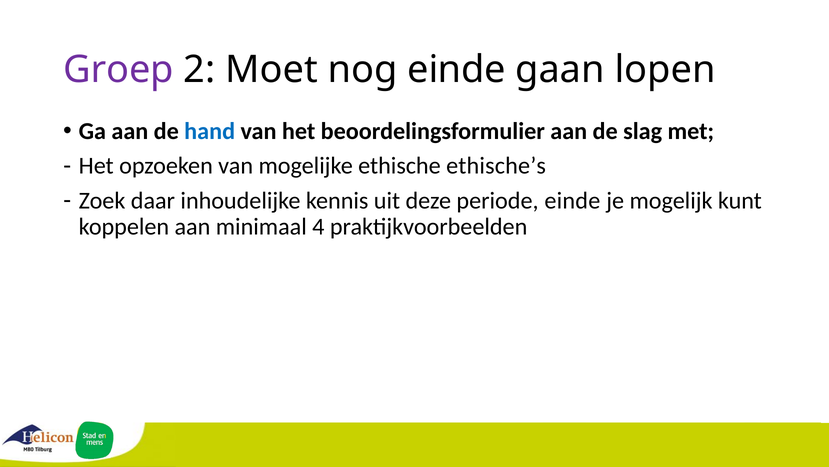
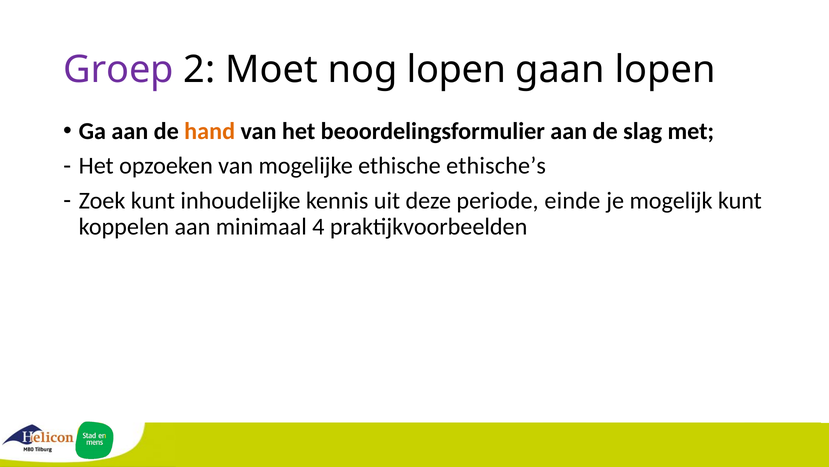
nog einde: einde -> lopen (457, 70)
hand colour: blue -> orange (210, 131)
Zoek daar: daar -> kunt (153, 200)
